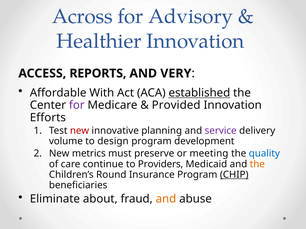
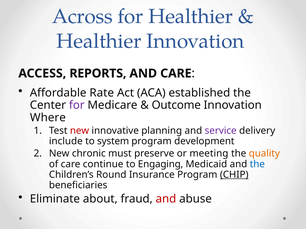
for Advisory: Advisory -> Healthier (191, 17)
AND VERY: VERY -> CARE (176, 74)
With: With -> Rate (102, 93)
established underline: present -> none (199, 93)
Provided: Provided -> Outcome (176, 105)
Efforts: Efforts -> Where (48, 118)
volume: volume -> include (66, 141)
design: design -> system (113, 141)
metrics: metrics -> chronic (89, 154)
quality colour: blue -> orange (264, 154)
Providers: Providers -> Engaging (161, 164)
the colour: orange -> blue (257, 164)
and colour: orange -> red (166, 199)
